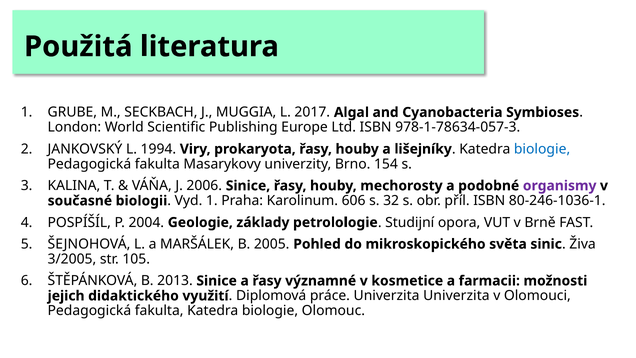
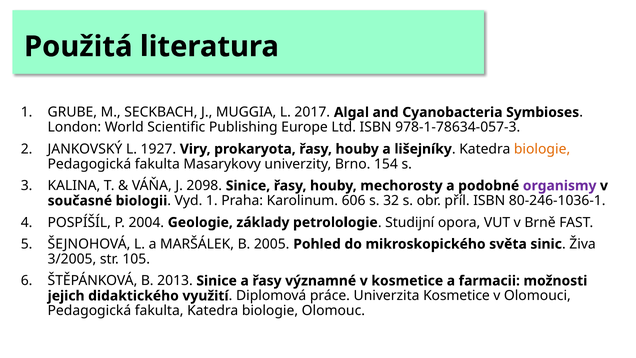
1994: 1994 -> 1927 (158, 149)
biologie colour: blue -> orange (542, 149)
2006: 2006 -> 2098 (204, 186)
Univerzita Univerzita: Univerzita -> Kosmetice (456, 296)
